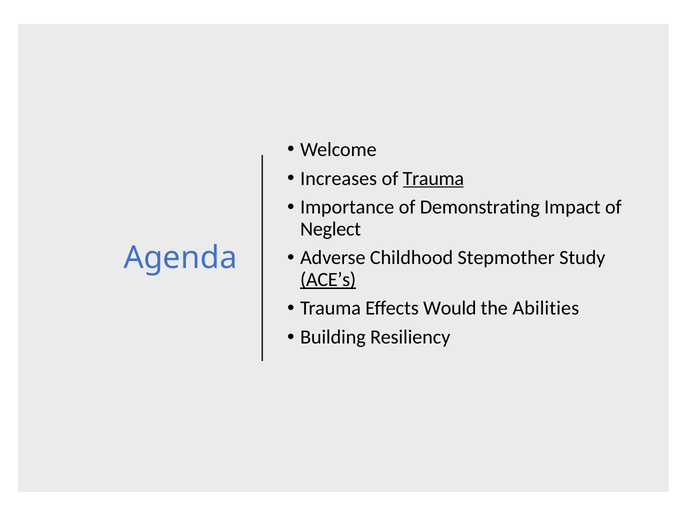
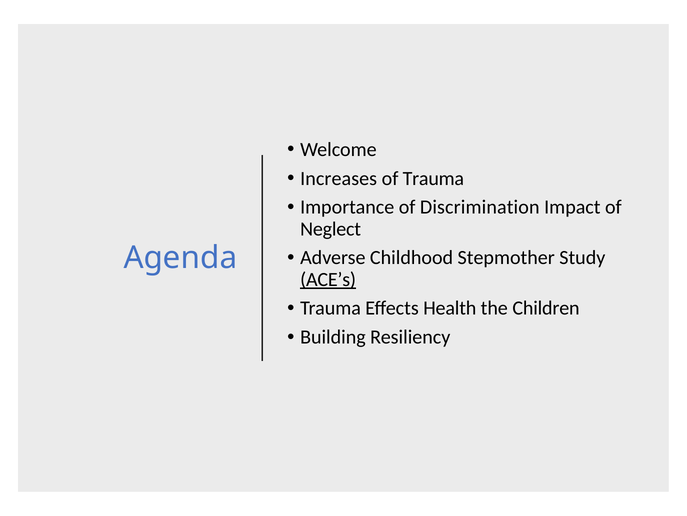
Trauma underline: present -> none (433, 178)
Demonstrating: Demonstrating -> Discrimination (480, 207)
Would: Would -> Health (450, 308)
Abilities: Abilities -> Children (546, 308)
